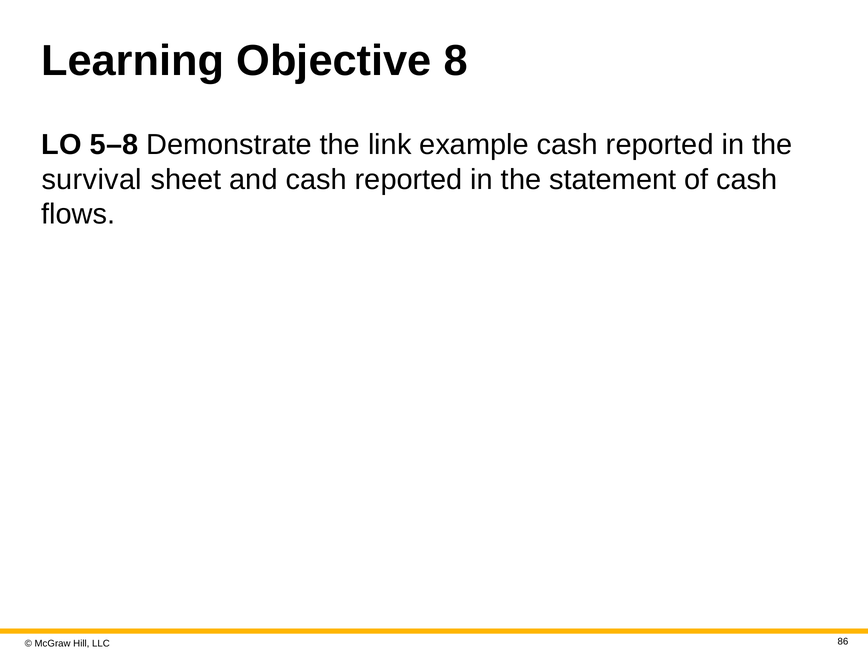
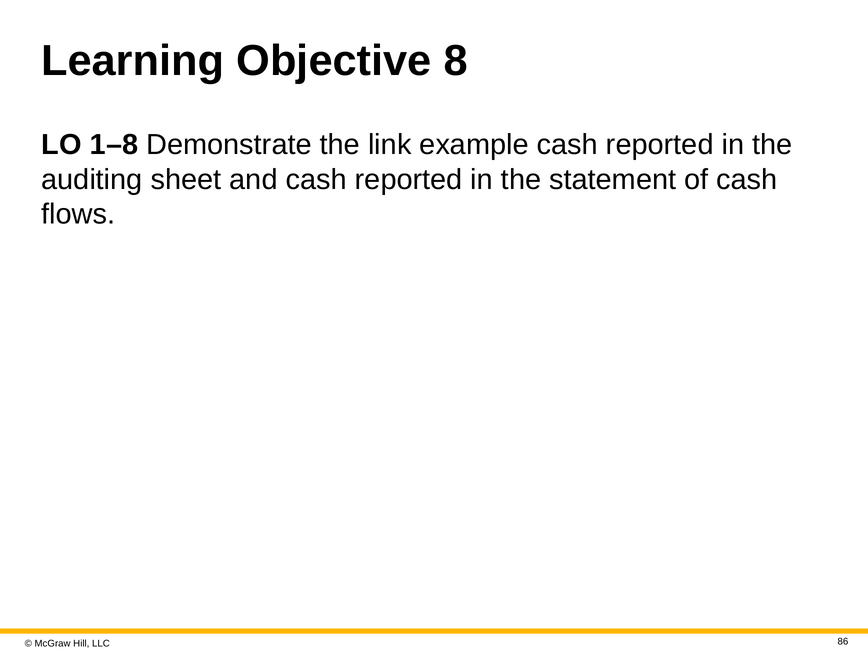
5–8: 5–8 -> 1–8 (114, 145)
survival: survival -> auditing (92, 180)
